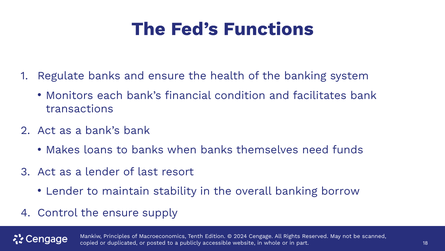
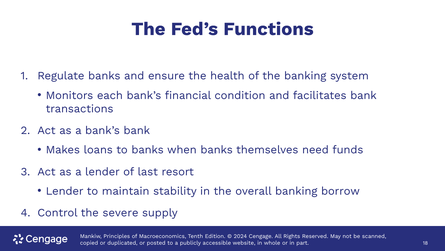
the ensure: ensure -> severe (121, 212)
